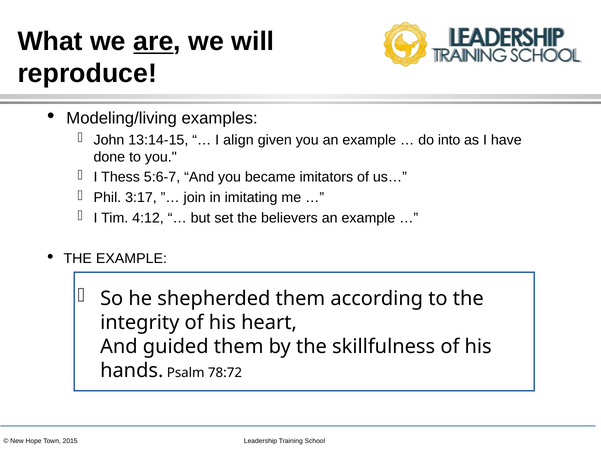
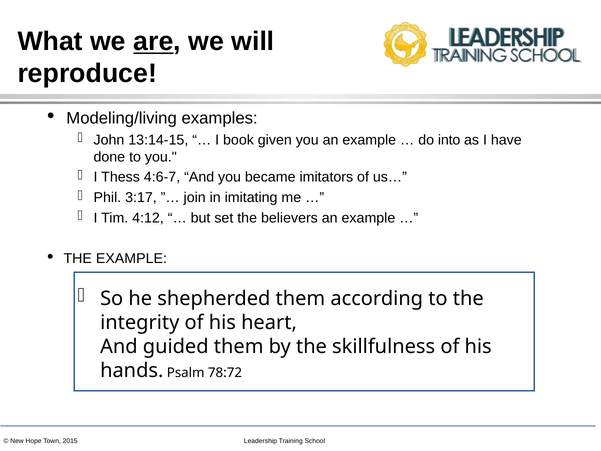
align: align -> book (238, 140)
5:6-7: 5:6-7 -> 4:6-7 (162, 177)
